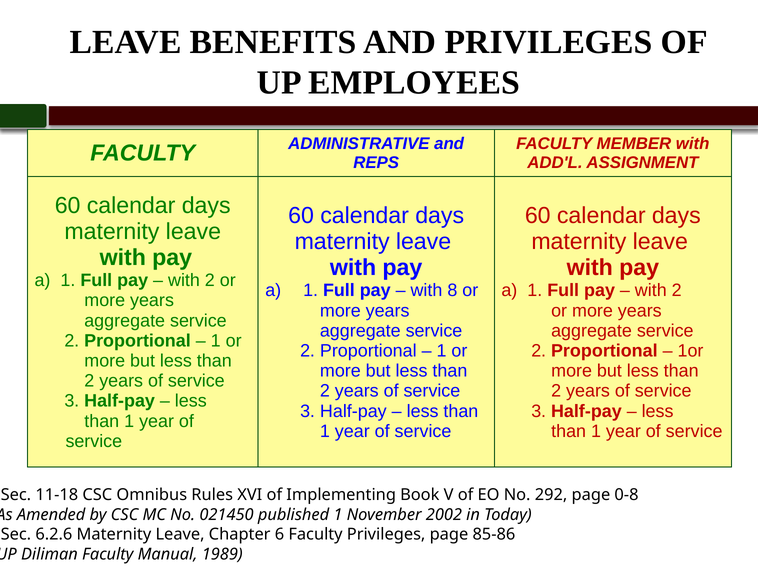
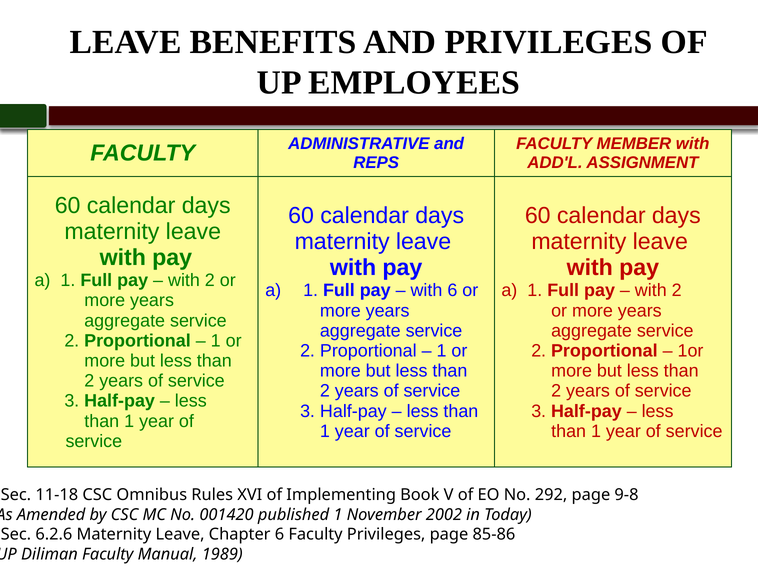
with 8: 8 -> 6 (452, 290)
0-8: 0-8 -> 9-8 (627, 494)
021450: 021450 -> 001420 (227, 514)
